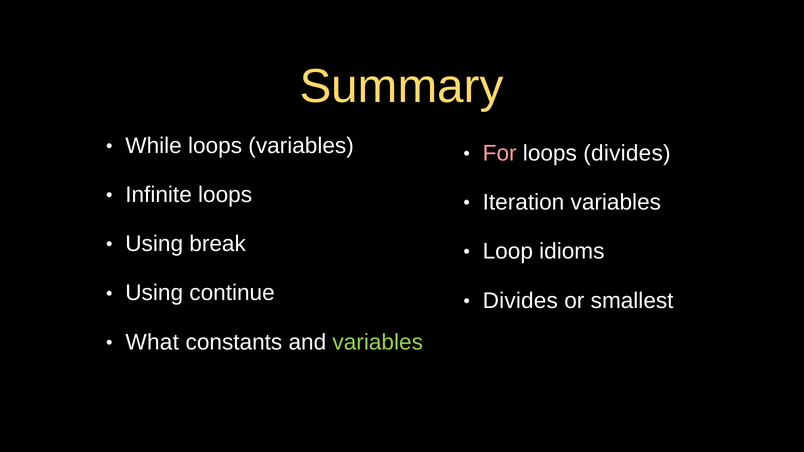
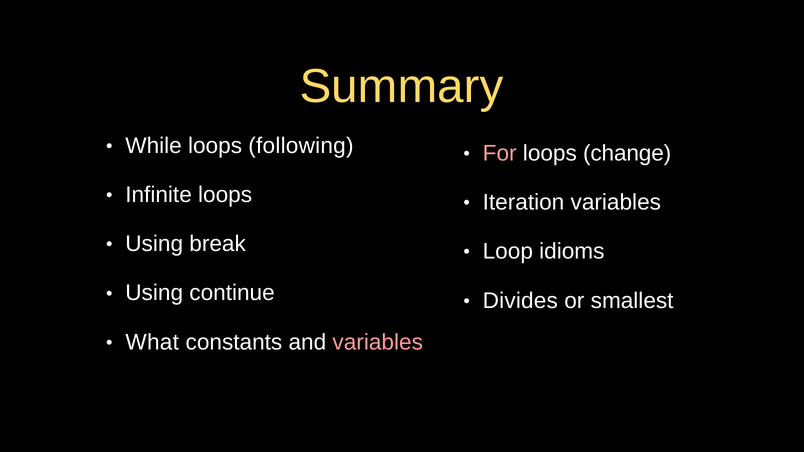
loops variables: variables -> following (301, 146)
loops divides: divides -> change (627, 153)
variables colour: light green -> pink (378, 342)
